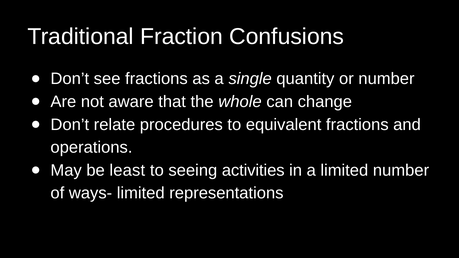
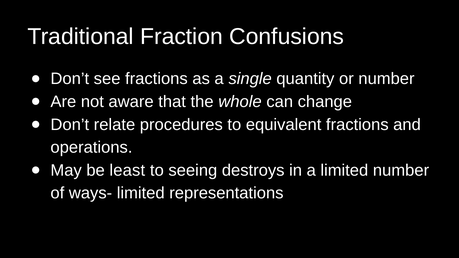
activities: activities -> destroys (253, 170)
